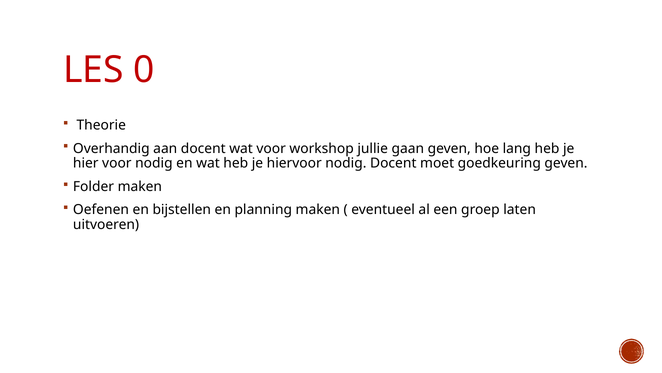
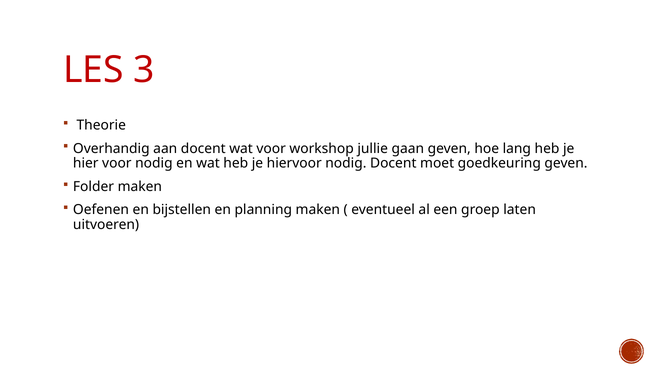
0: 0 -> 3 (144, 70)
